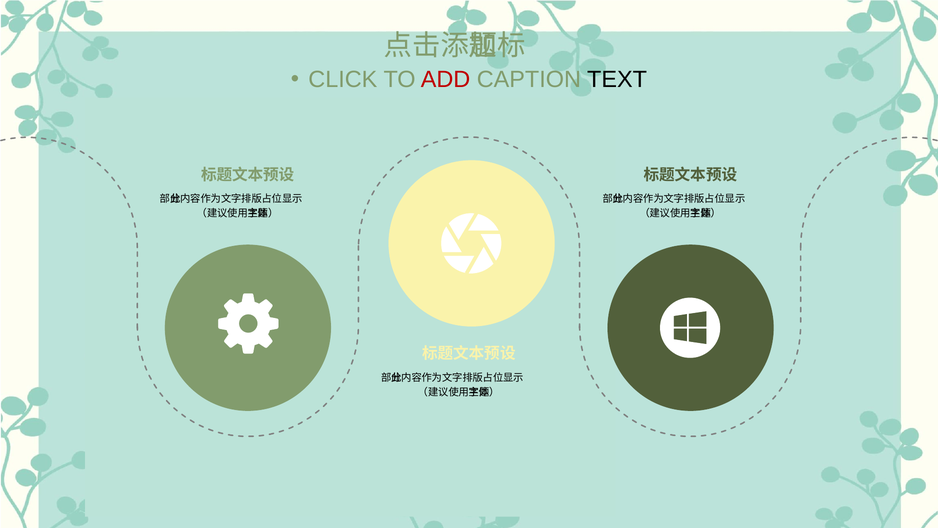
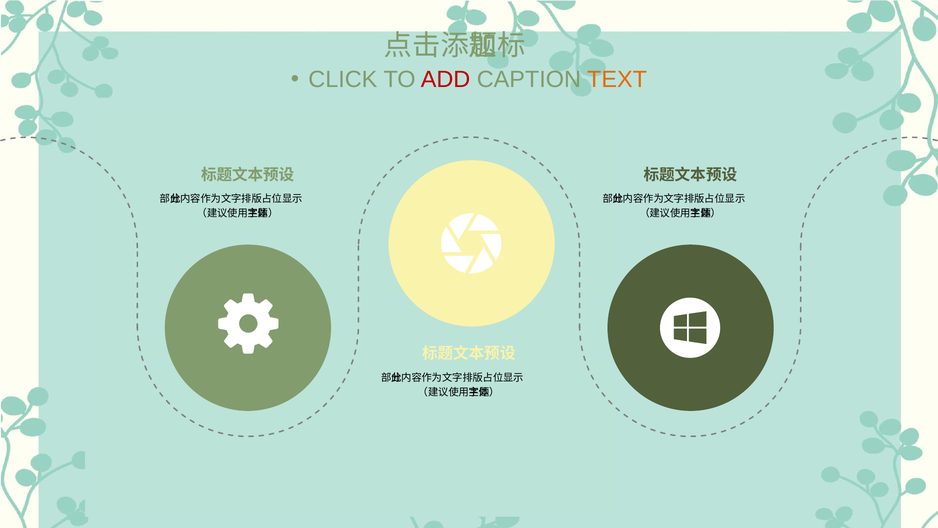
TEXT colour: black -> orange (617, 80)
